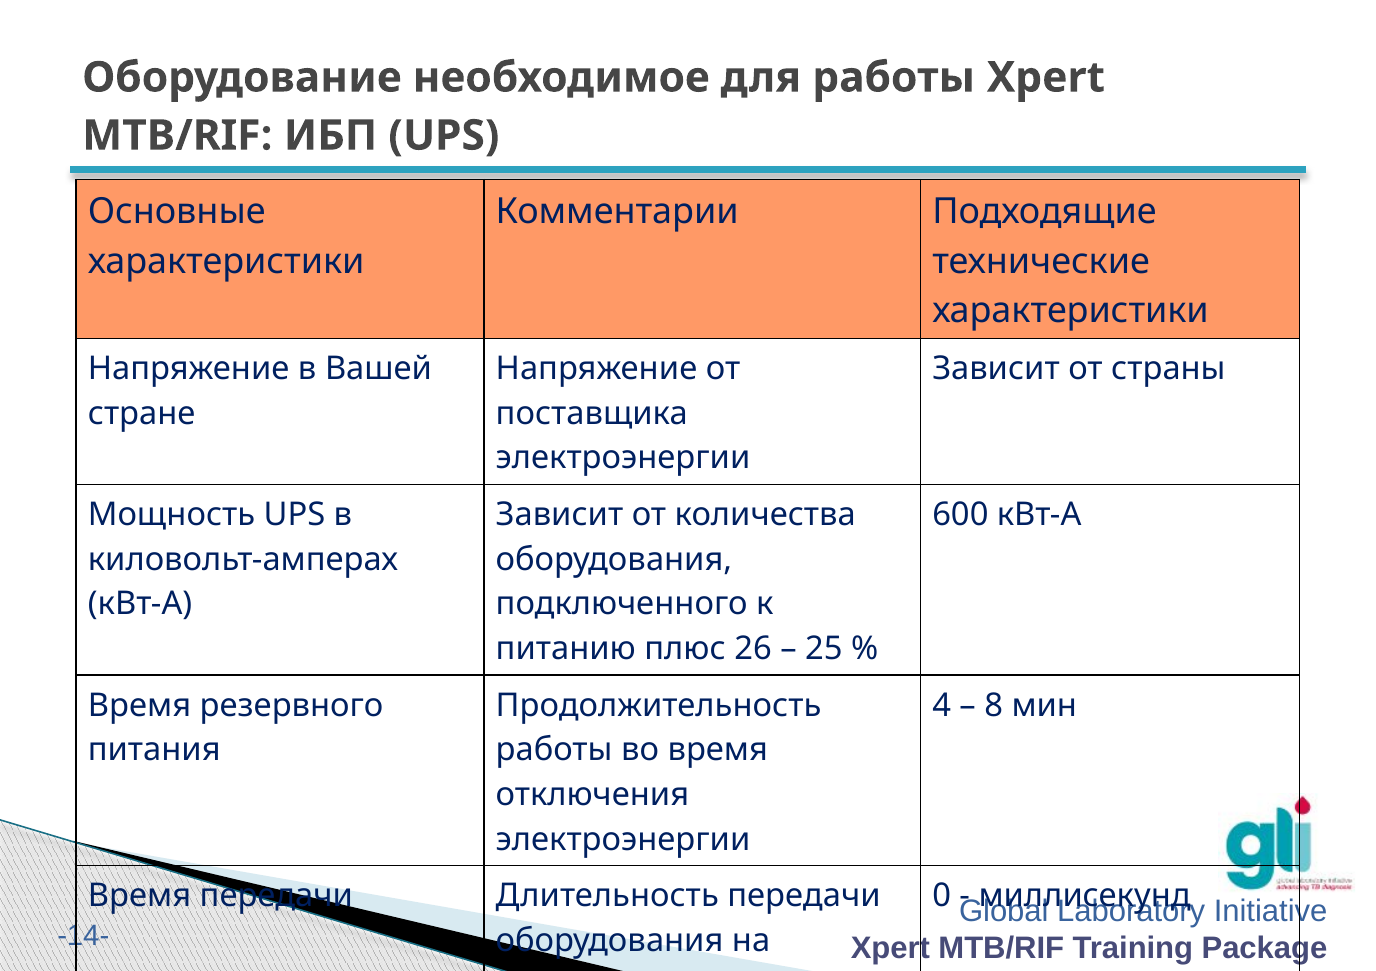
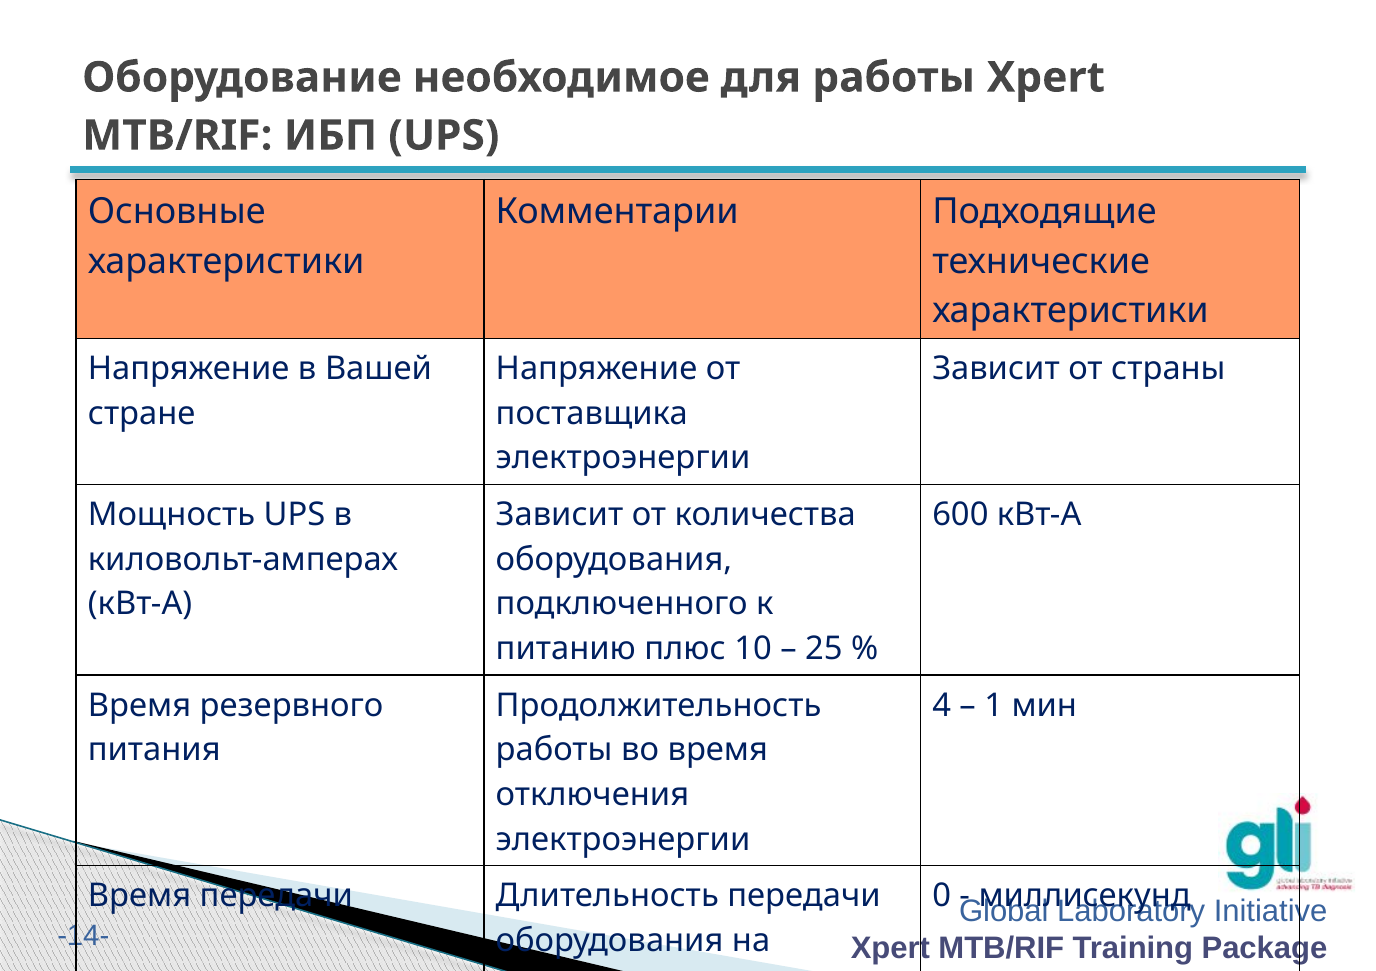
26: 26 -> 10 (753, 649)
8: 8 -> 1 (994, 705)
